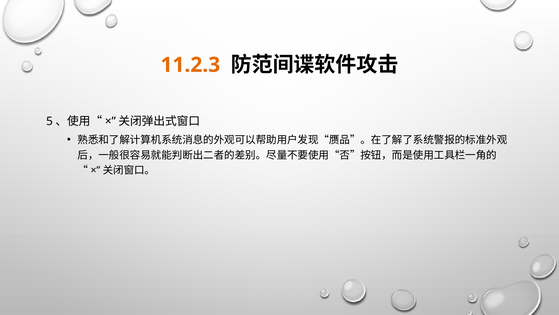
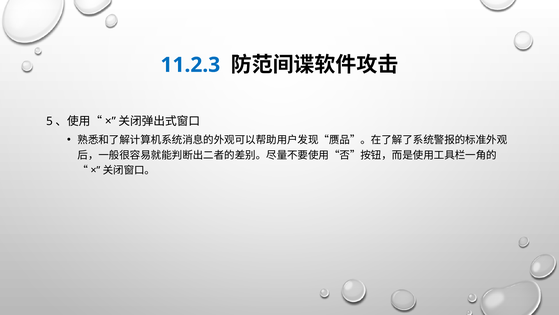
11.2.3 colour: orange -> blue (190, 65)
